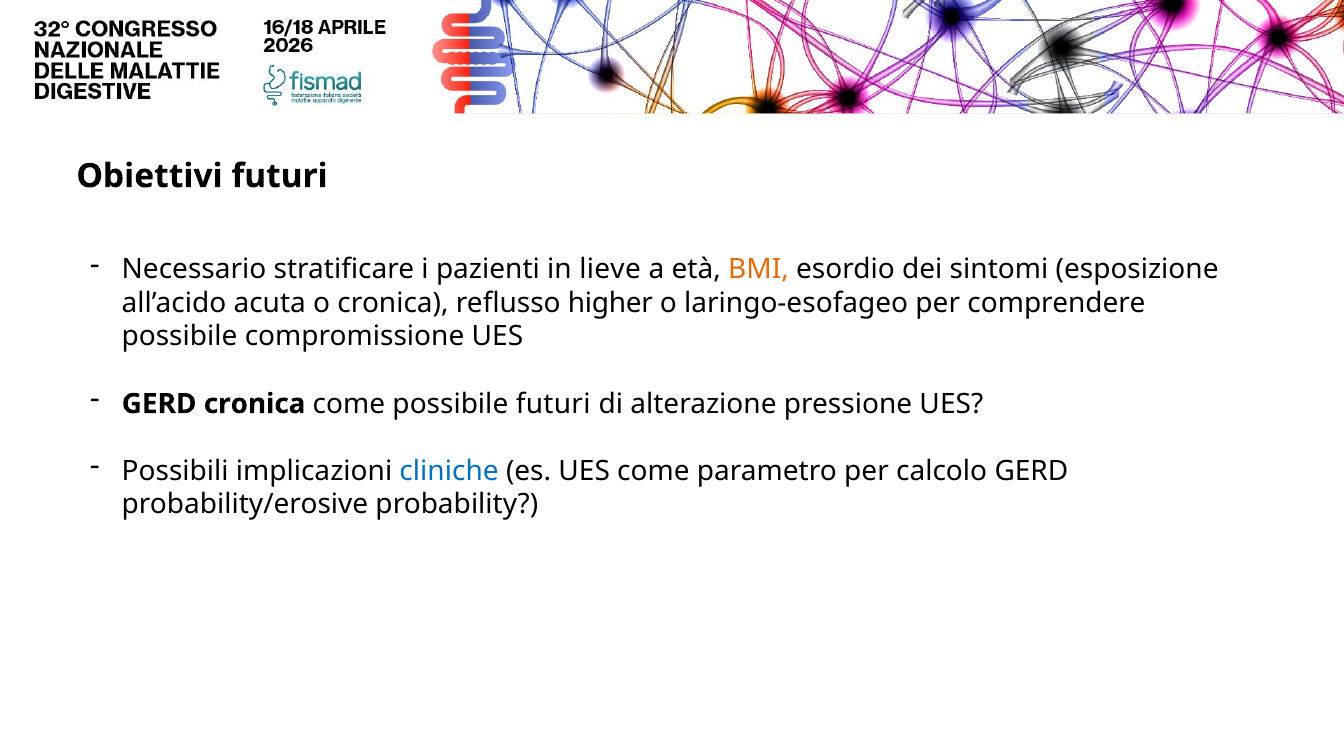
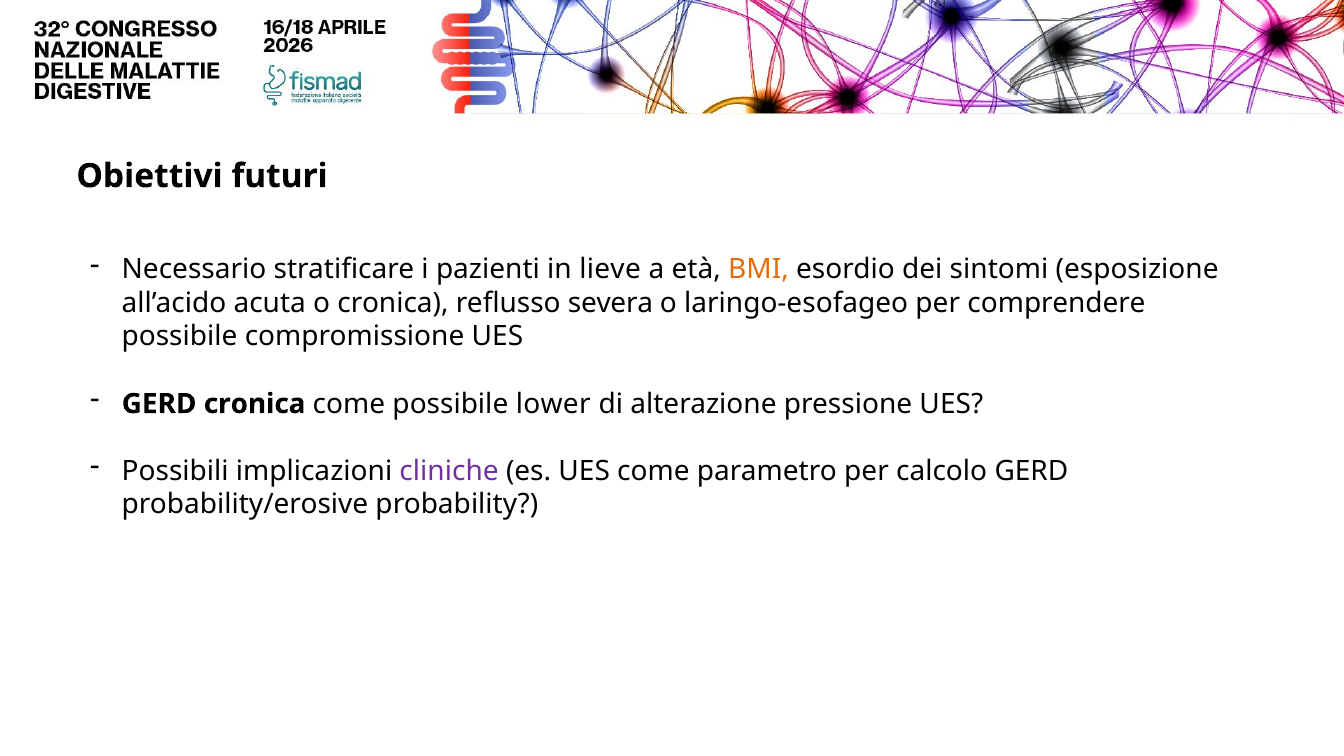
higher: higher -> severa (610, 303)
possibile futuri: futuri -> lower (553, 404)
cliniche colour: blue -> purple (449, 471)
